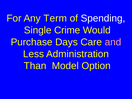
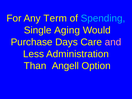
Spending colour: white -> light blue (103, 18)
Crime: Crime -> Aging (67, 30)
Model: Model -> Angell (65, 66)
